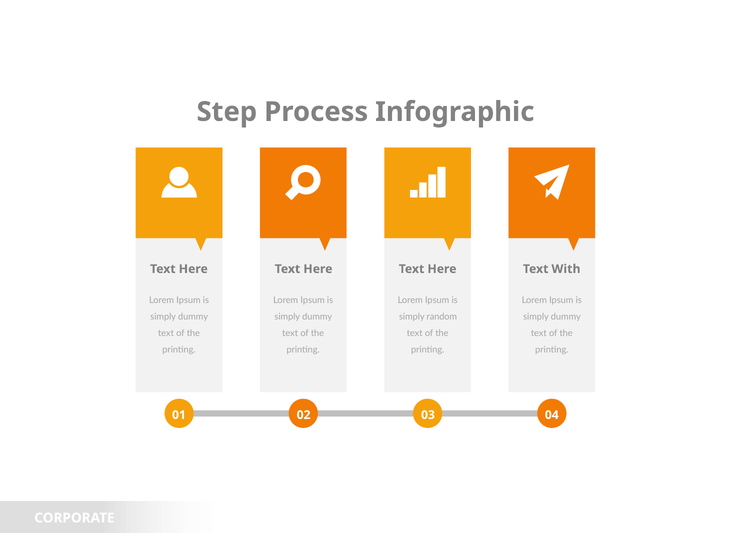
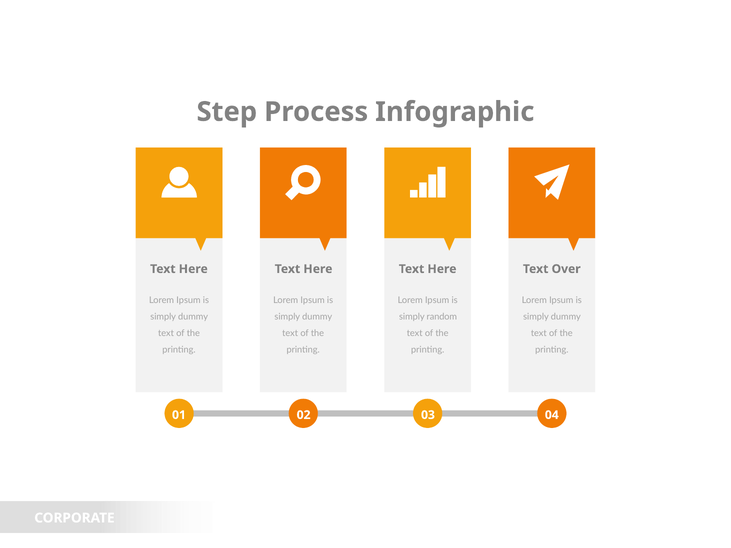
With: With -> Over (566, 269)
